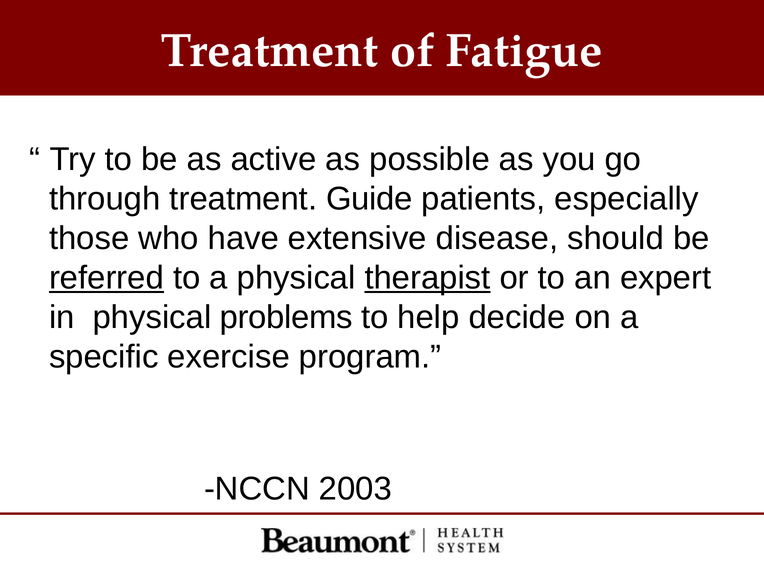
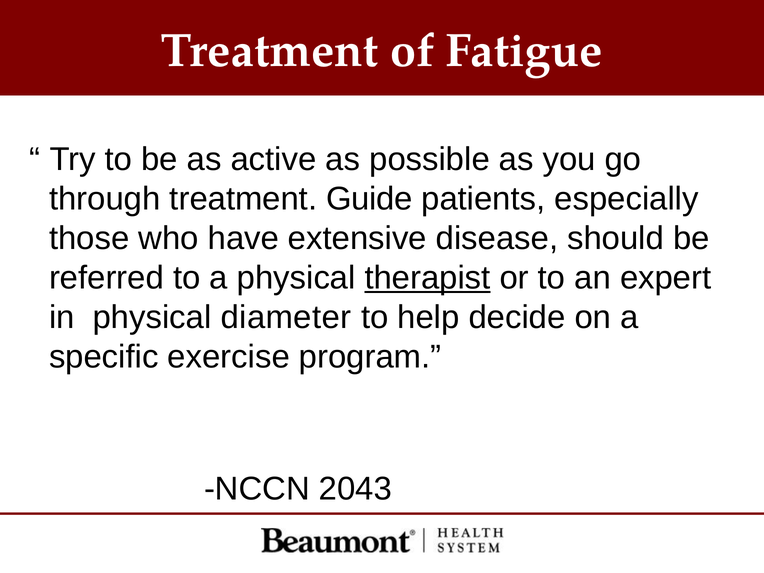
referred underline: present -> none (106, 278)
problems: problems -> diameter (286, 318)
2003: 2003 -> 2043 (356, 489)
